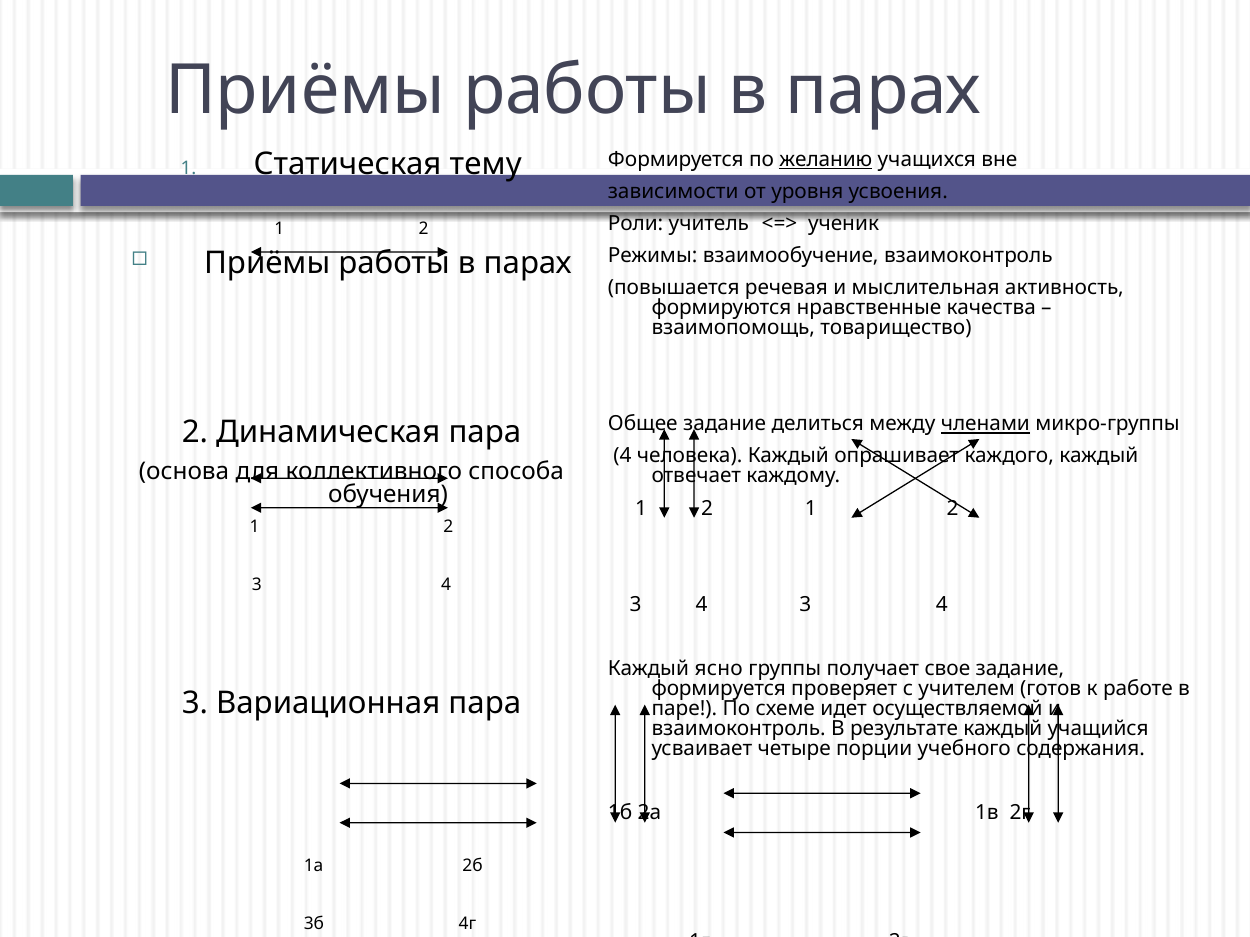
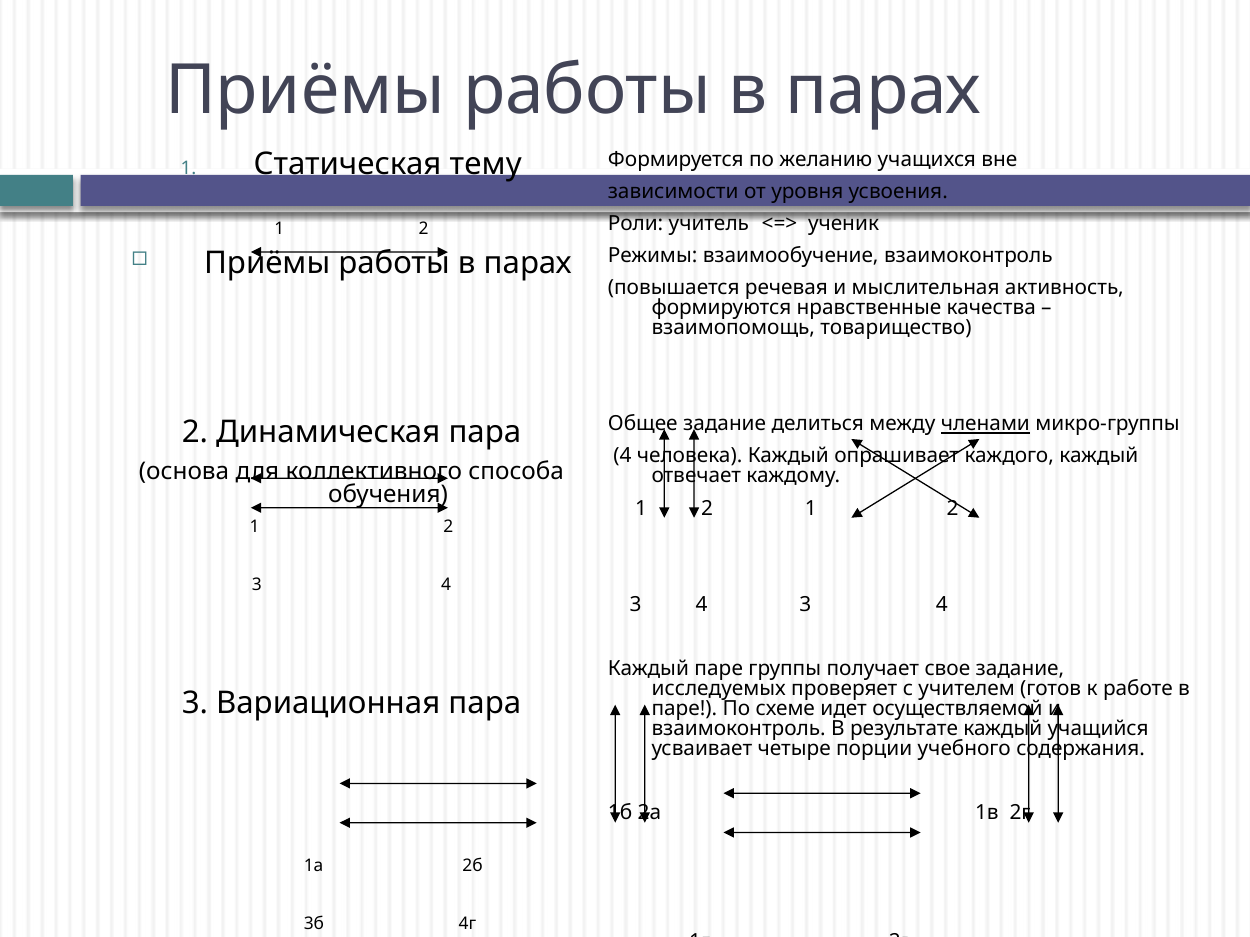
желанию underline: present -> none (826, 159)
Каждый ясно: ясно -> паре (719, 669)
формируется: формируется -> исследуемых (719, 689)
